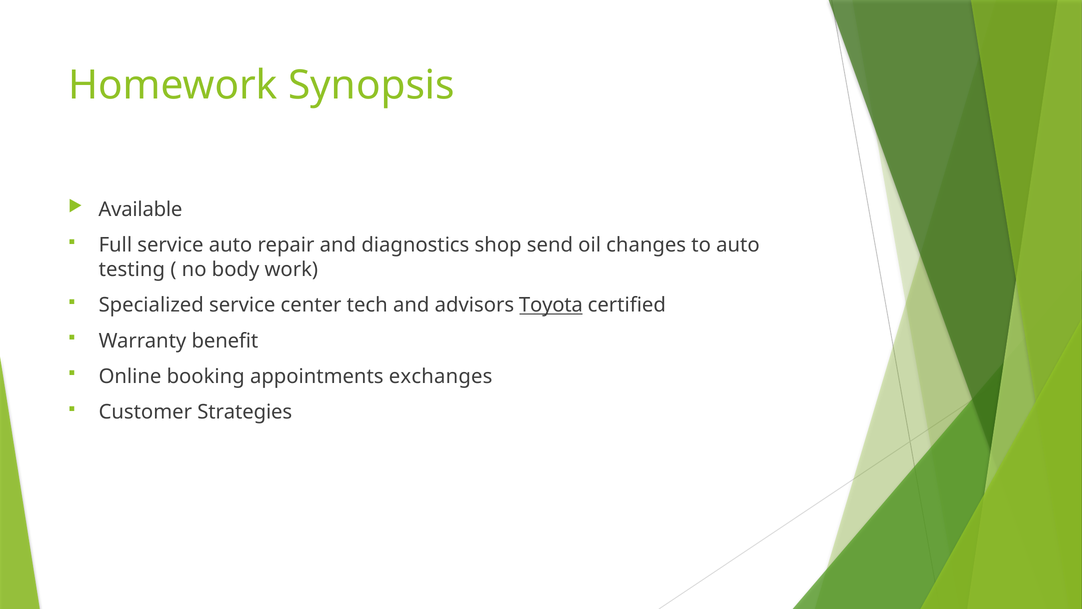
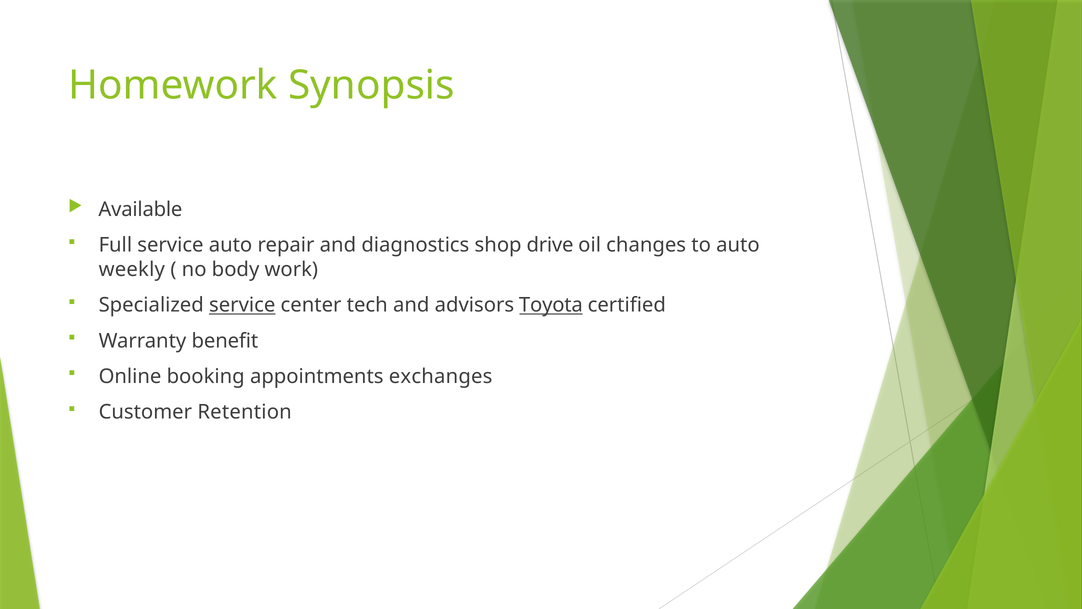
send: send -> drive (550, 245)
testing: testing -> weekly (132, 269)
service underline: none -> present (242, 305)
Strategies: Strategies -> Retention (245, 412)
